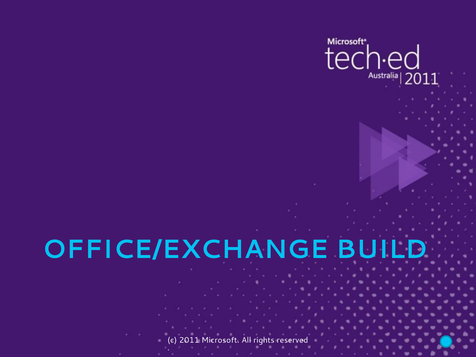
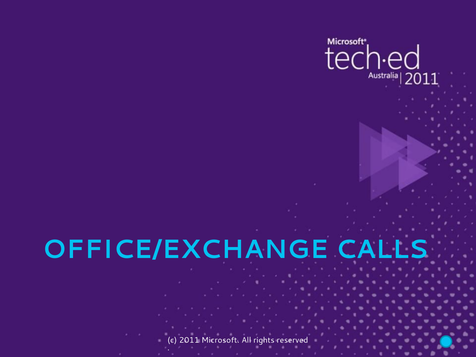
BUILD: BUILD -> CALLS (382, 249)
